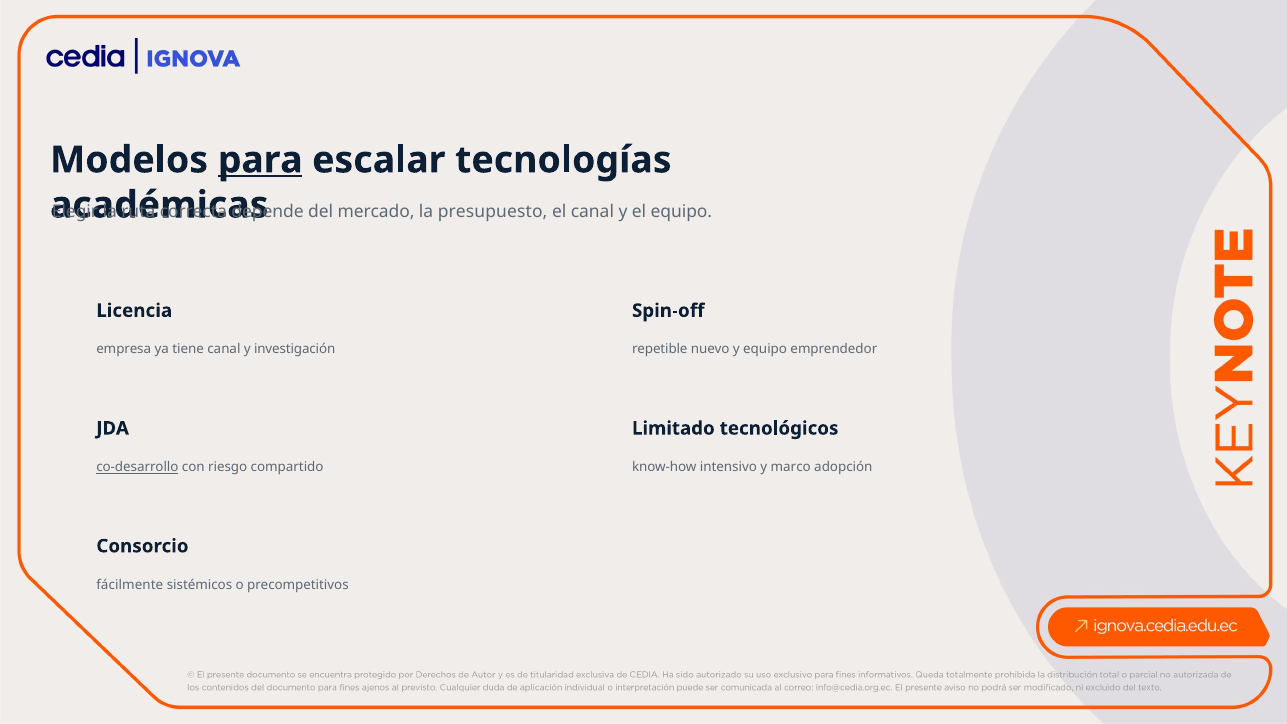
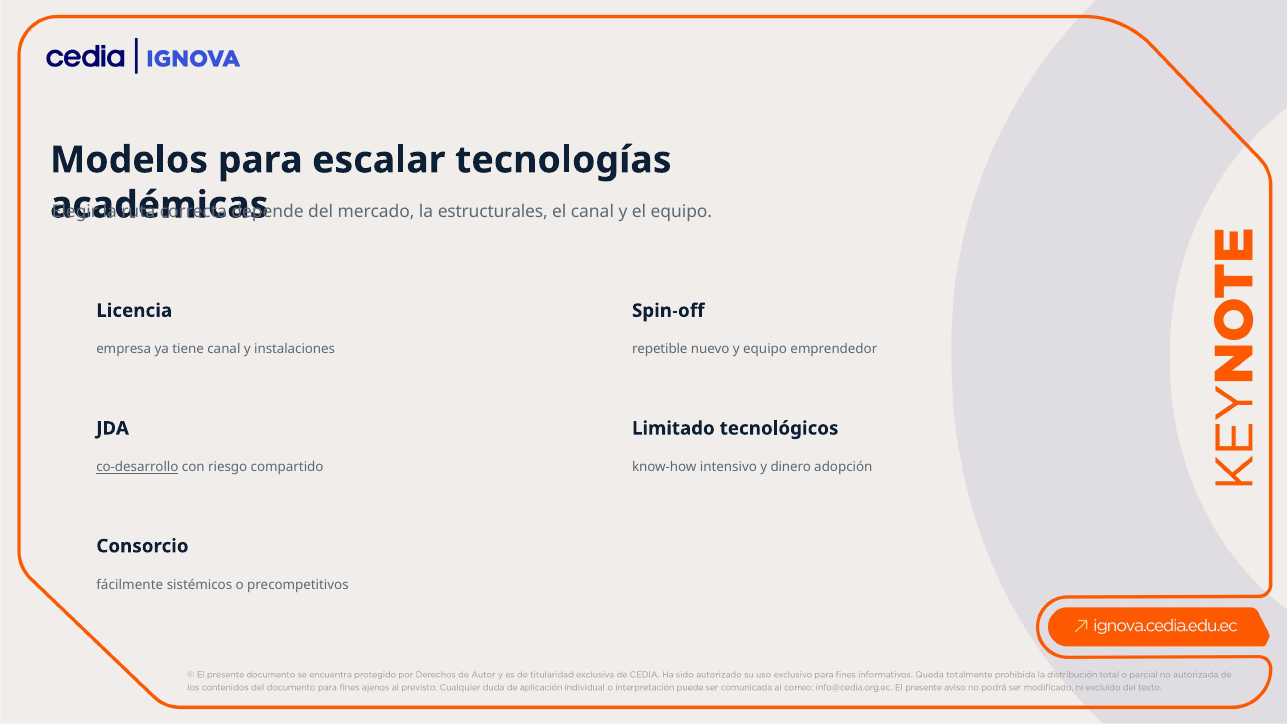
para underline: present -> none (260, 160)
presupuesto: presupuesto -> estructurales (493, 211)
investigación: investigación -> instalaciones (295, 349)
marco: marco -> dinero (791, 467)
